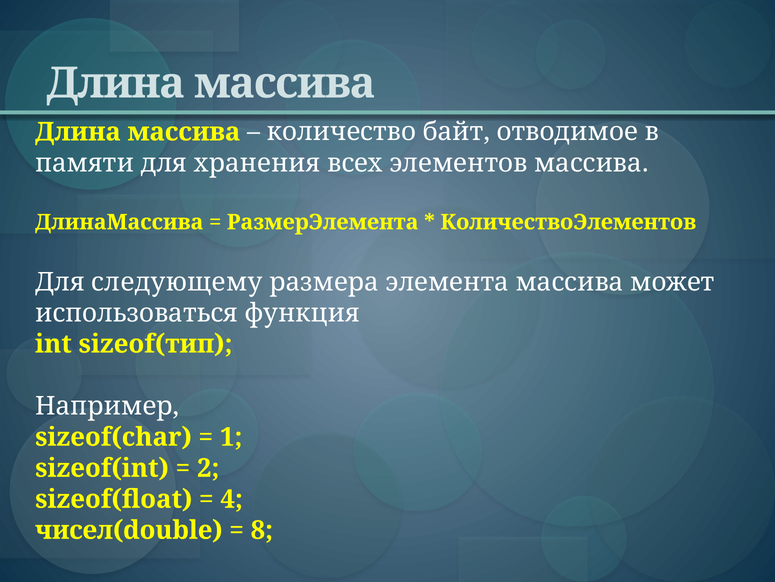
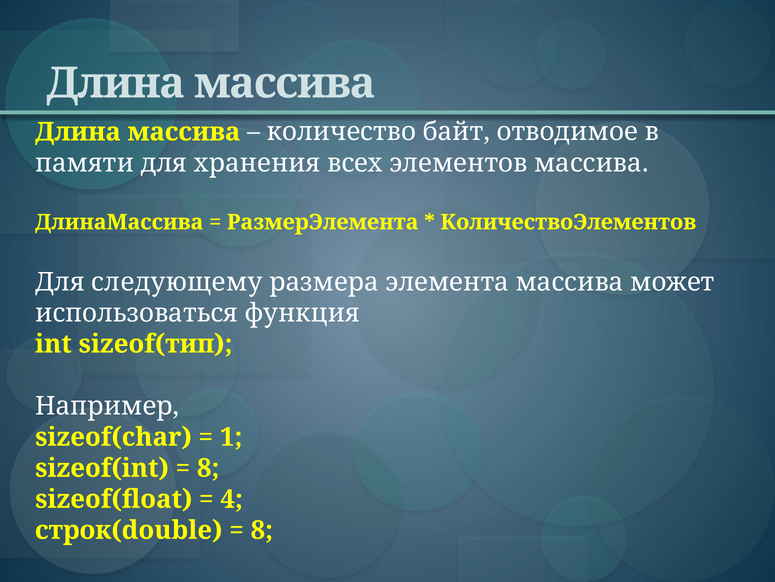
2: 2 -> 8 (208, 468)
чисел(double: чисел(double -> строк(double (129, 530)
